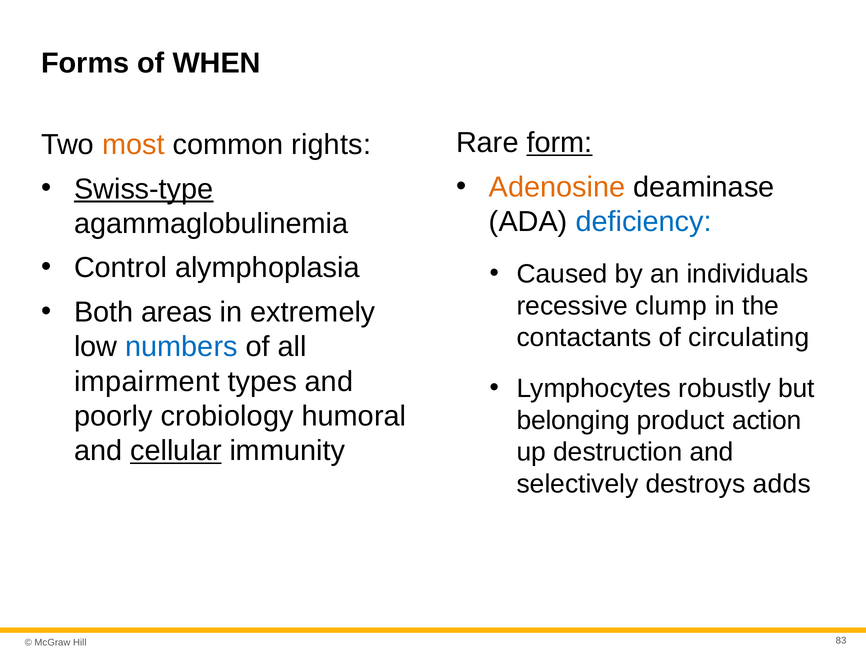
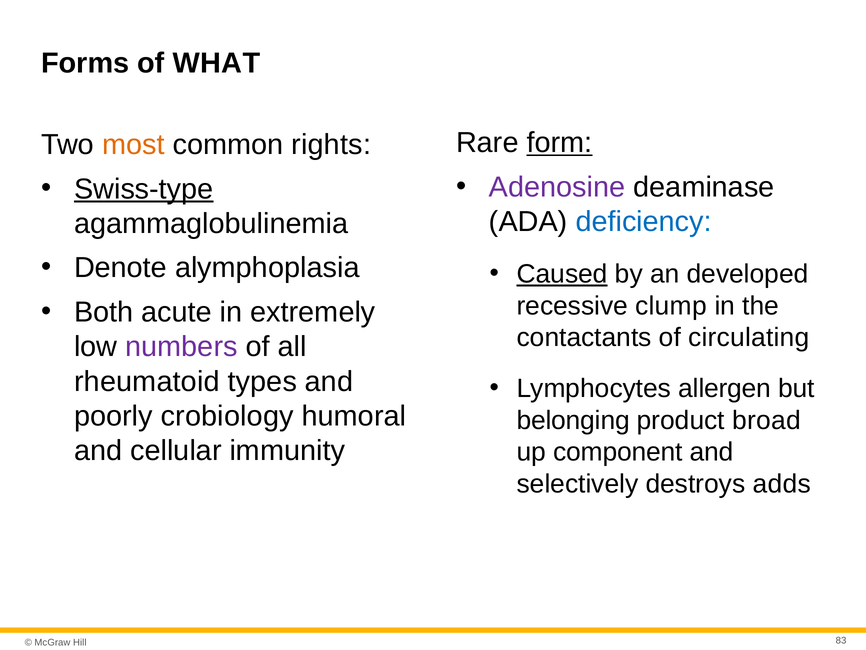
WHEN: WHEN -> WHAT (216, 63)
Adenosine colour: orange -> purple (557, 187)
Control: Control -> Denote (121, 268)
Caused underline: none -> present (562, 274)
individuals: individuals -> developed (748, 274)
areas: areas -> acute (177, 312)
numbers colour: blue -> purple (181, 347)
impairment: impairment -> rheumatoid (147, 381)
robustly: robustly -> allergen (725, 388)
action: action -> broad (766, 420)
cellular underline: present -> none (176, 451)
destruction: destruction -> component (618, 452)
